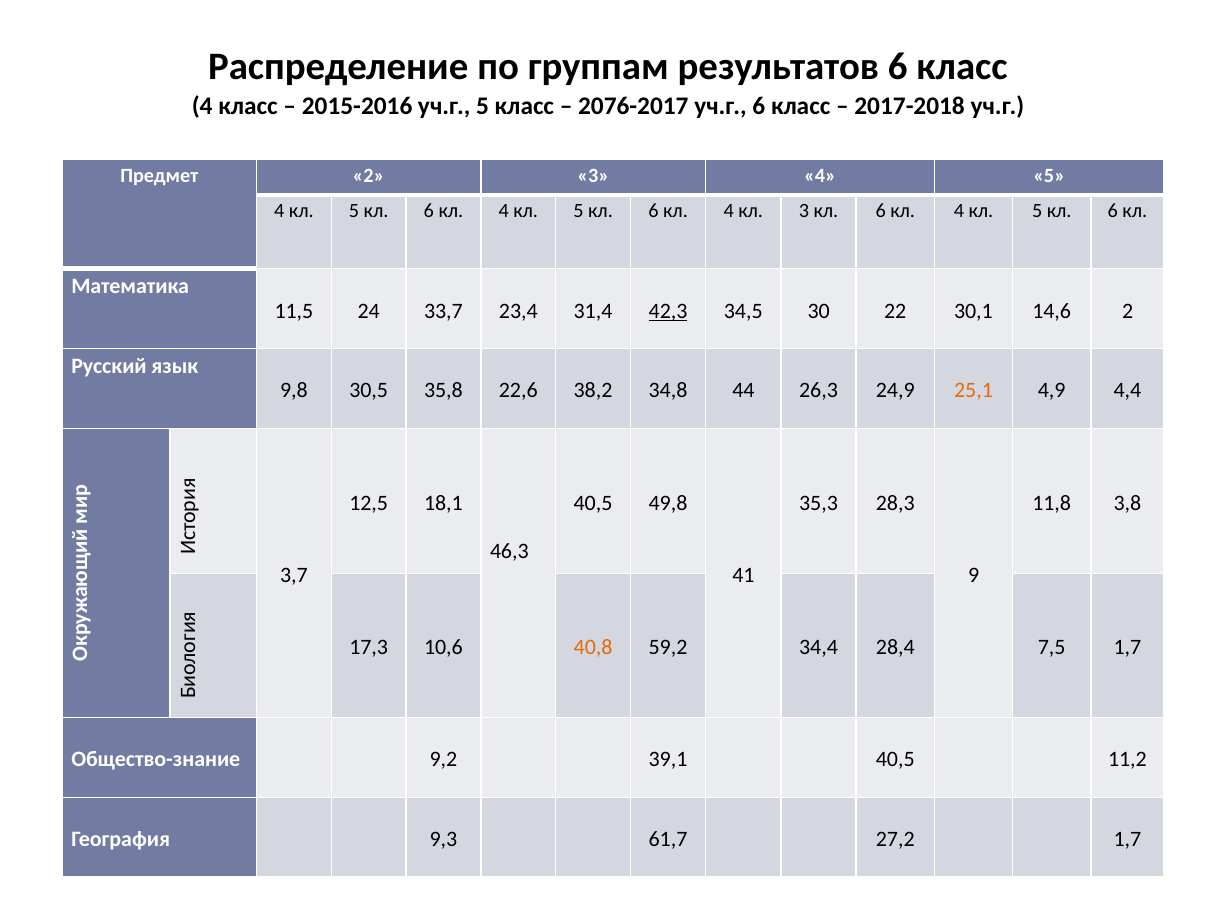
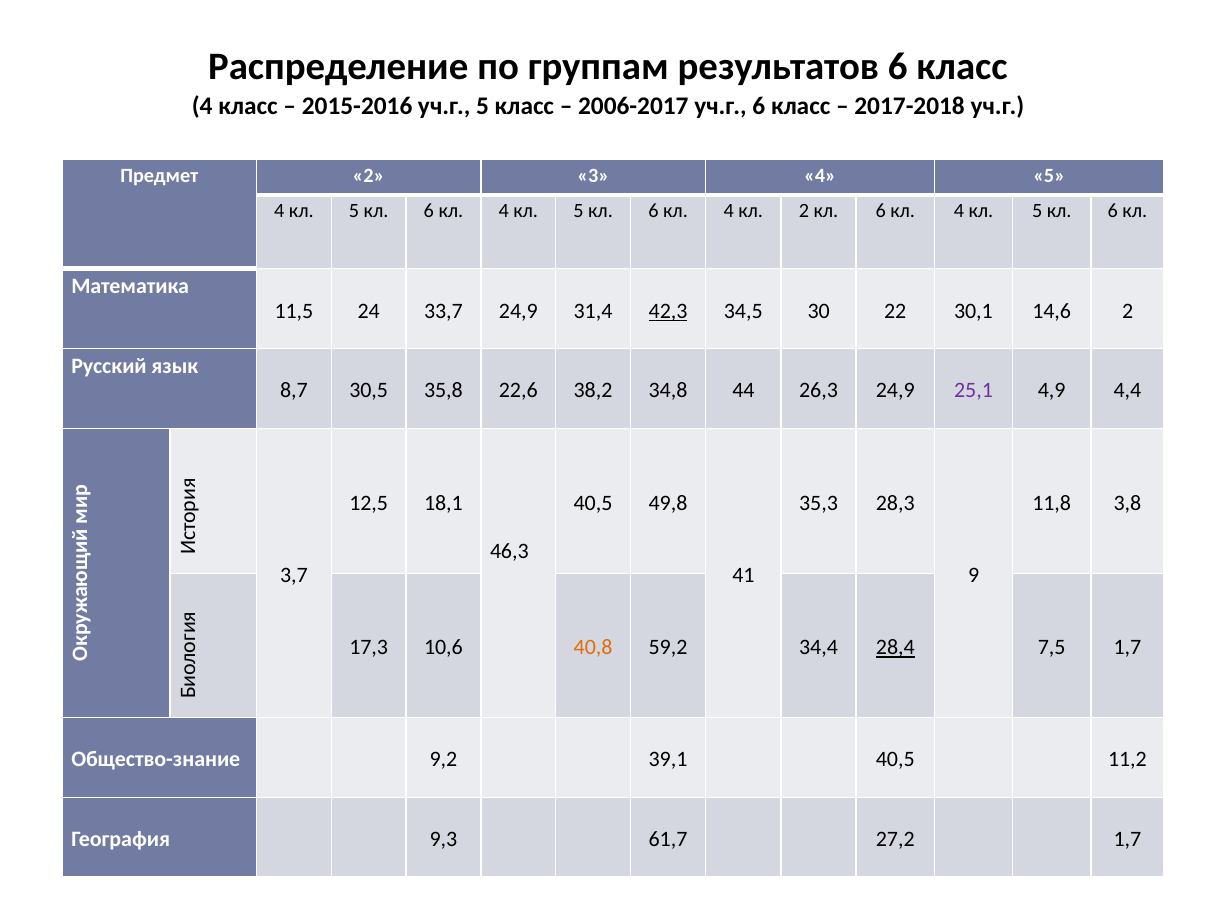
2076-2017: 2076-2017 -> 2006-2017 (633, 106)
кл 3: 3 -> 2 (804, 211)
33,7 23,4: 23,4 -> 24,9 (518, 311)
9,8: 9,8 -> 8,7 (294, 391)
25,1 colour: orange -> purple (974, 391)
28,4 underline: none -> present (895, 648)
